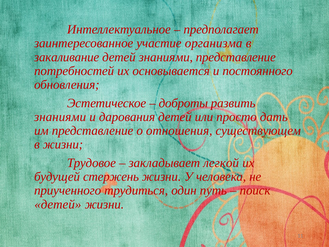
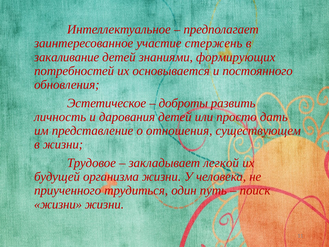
организма: организма -> стержень (214, 43)
знаниями представление: представление -> формирующих (236, 57)
знаниями: знаниями -> личность (60, 117)
стержень: стержень -> организма (111, 176)
детей: детей -> жизни (58, 204)
